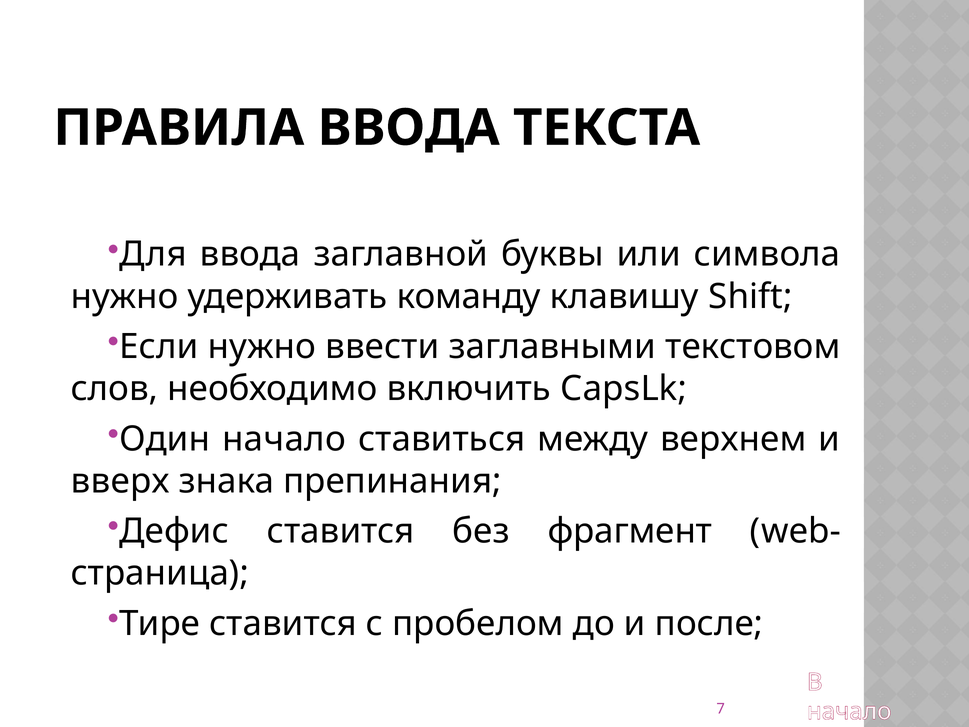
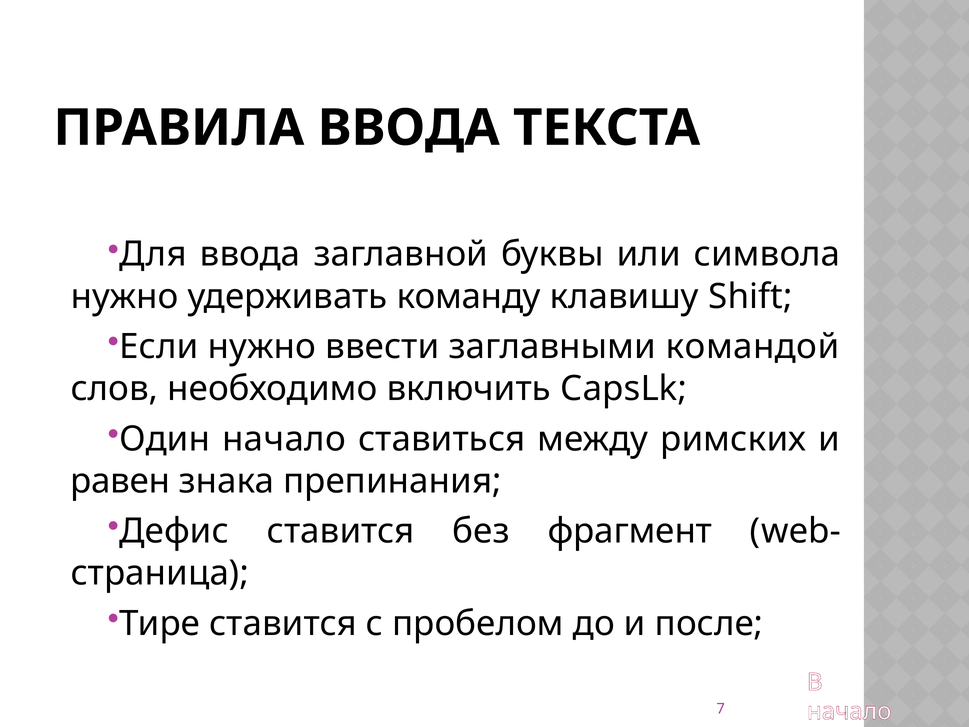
текстовом: текстовом -> командой (753, 347)
верхнем: верхнем -> римских (733, 439)
вверх: вверх -> равен (120, 481)
